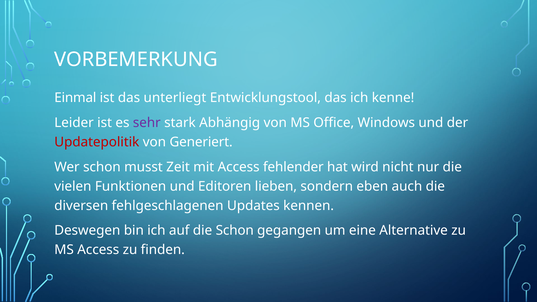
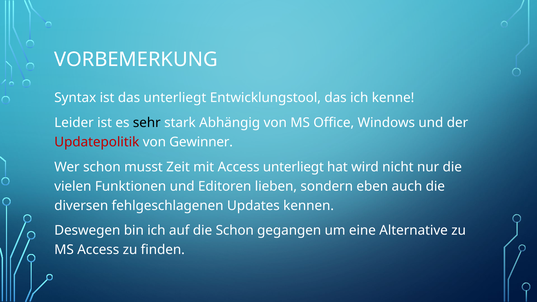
Einmal: Einmal -> Syntax (75, 98)
sehr colour: purple -> black (147, 123)
Generiert: Generiert -> Gewinner (201, 142)
Access fehlender: fehlender -> unterliegt (293, 167)
